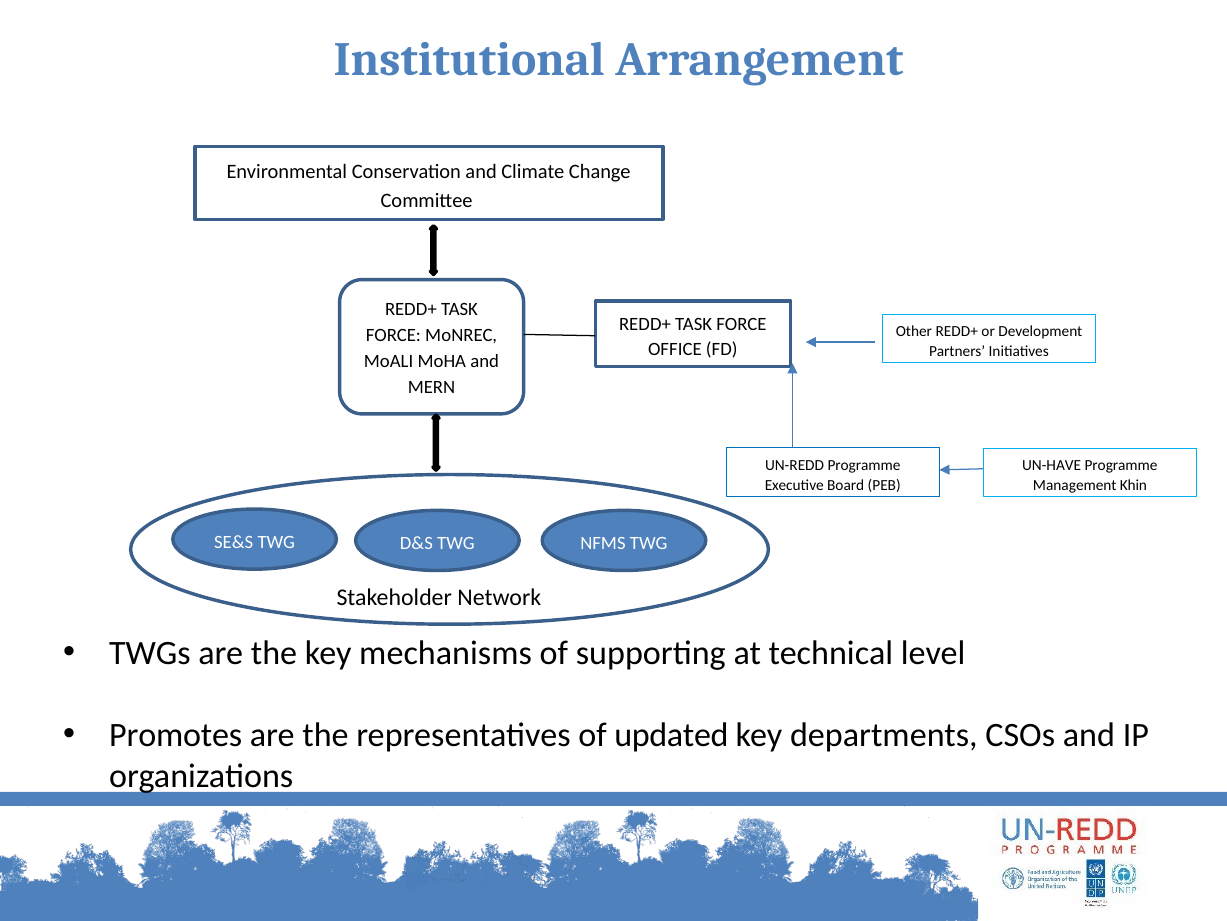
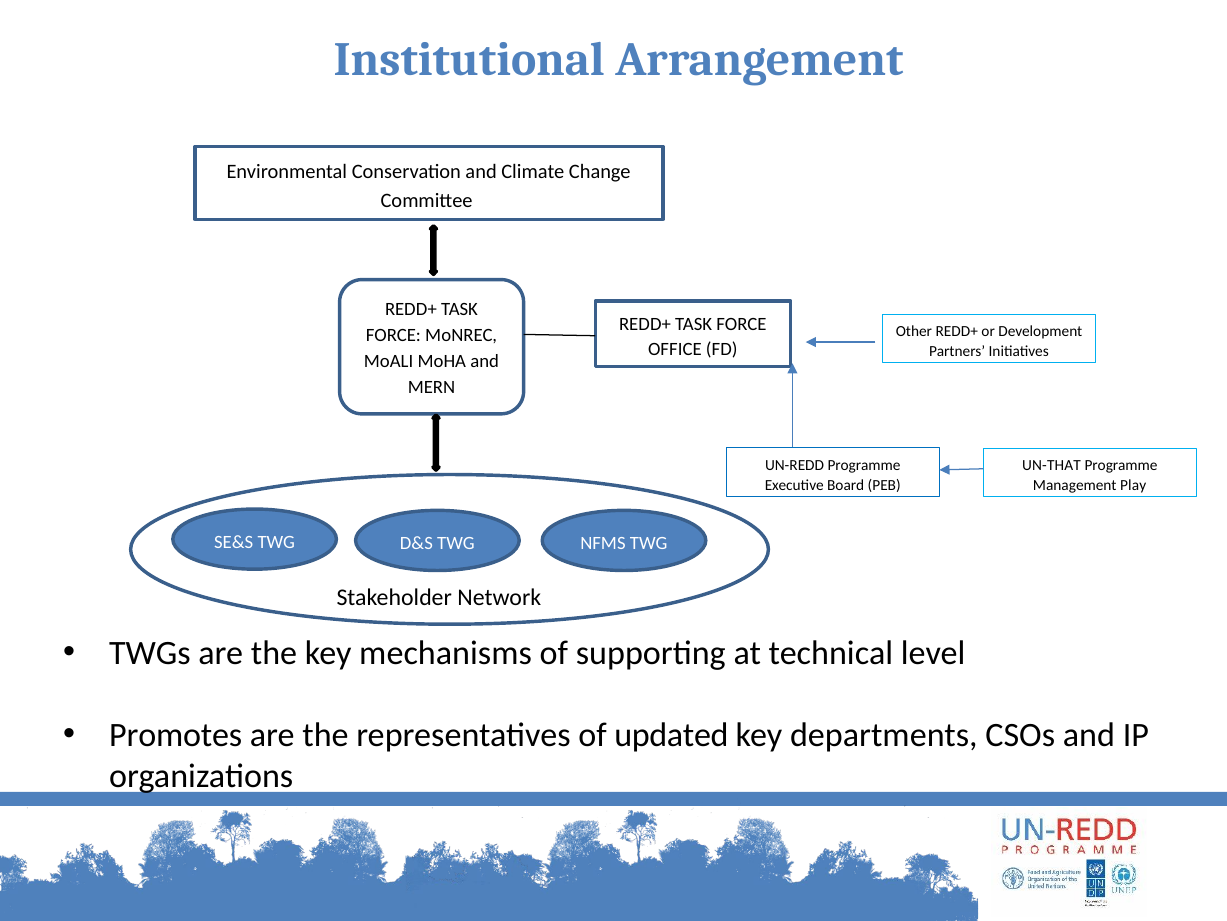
UN-HAVE: UN-HAVE -> UN-THAT (1051, 465)
Khin: Khin -> Play (1133, 485)
